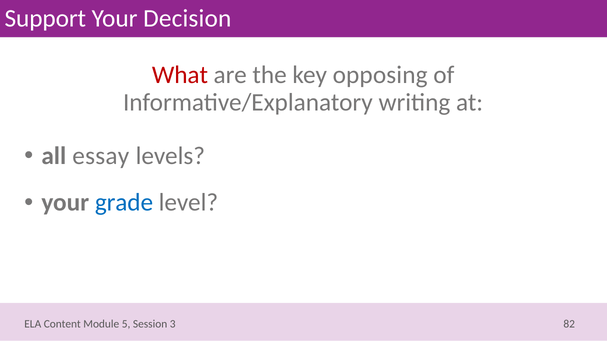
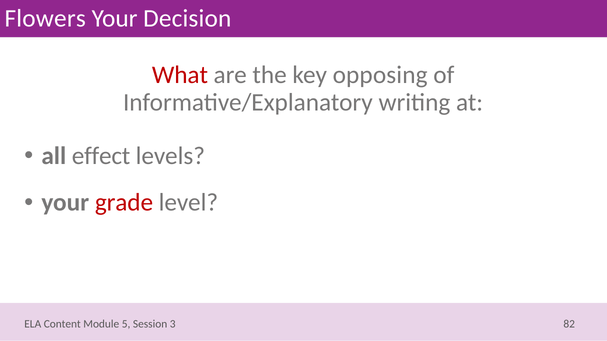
Support: Support -> Flowers (45, 19)
essay: essay -> effect (101, 156)
grade colour: blue -> red (124, 203)
